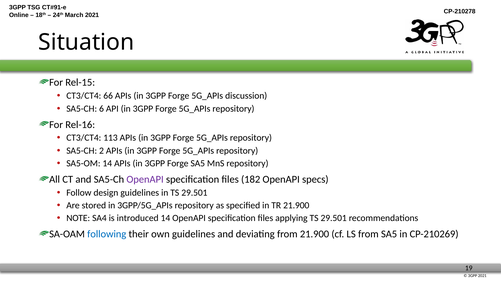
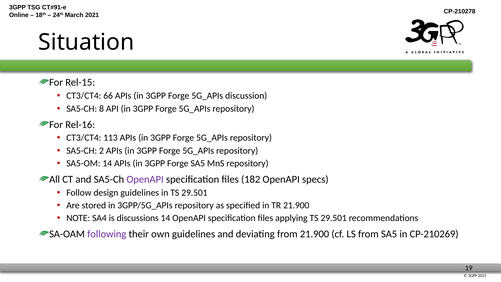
6: 6 -> 8 (102, 109)
introduced: introduced -> discussions (138, 218)
following colour: blue -> purple (107, 234)
